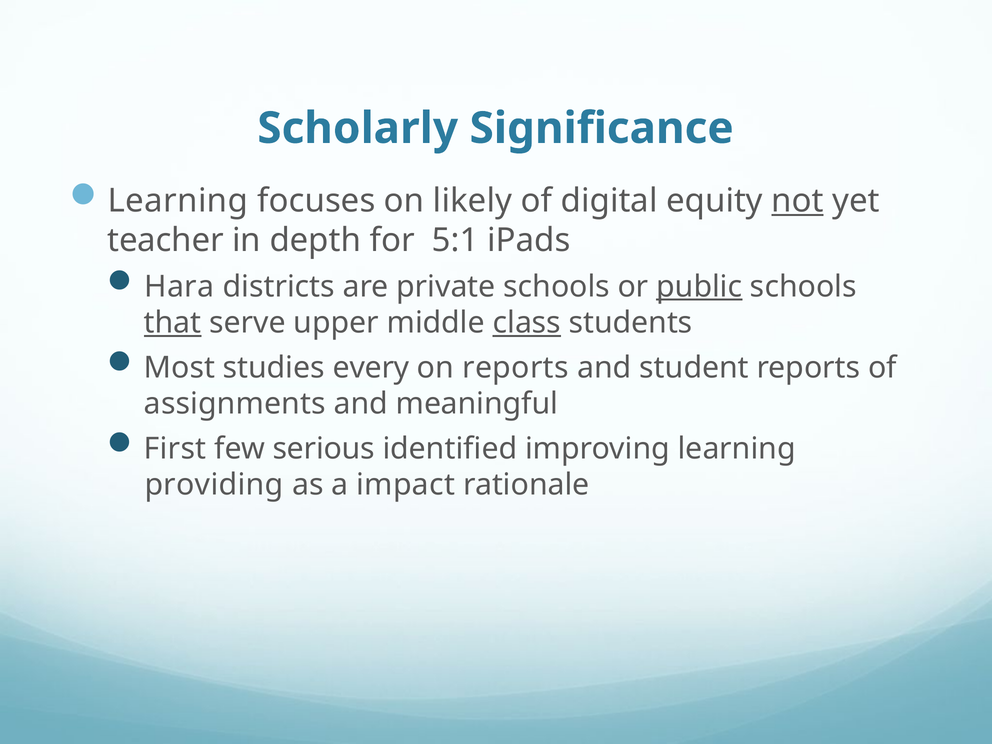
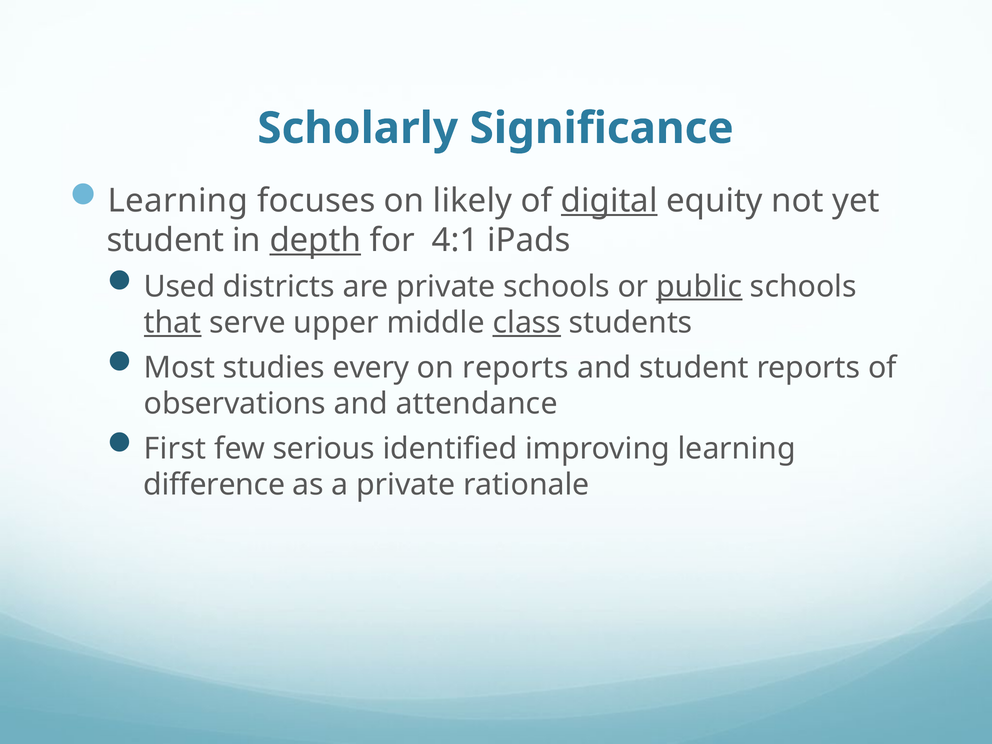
digital underline: none -> present (609, 201)
not underline: present -> none (798, 201)
teacher: teacher -> student (166, 240)
depth underline: none -> present (315, 240)
5:1: 5:1 -> 4:1 (455, 240)
Hara: Hara -> Used (180, 287)
assignments: assignments -> observations (235, 404)
meaningful: meaningful -> attendance (477, 404)
providing: providing -> difference (214, 485)
a impact: impact -> private (406, 485)
